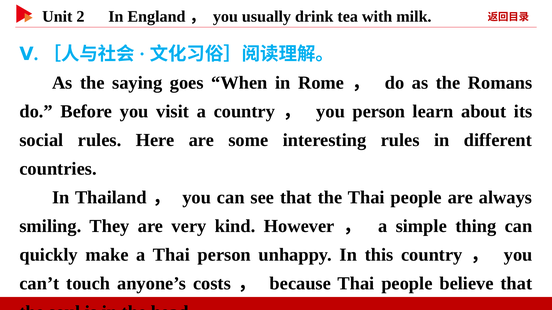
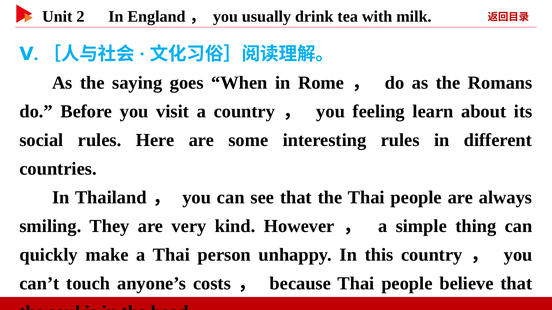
you person: person -> feeling (379, 112)
